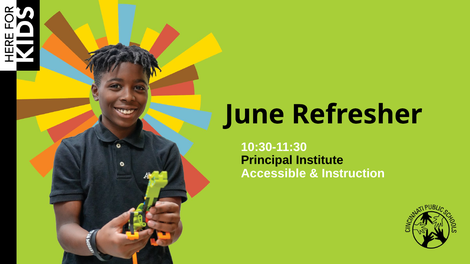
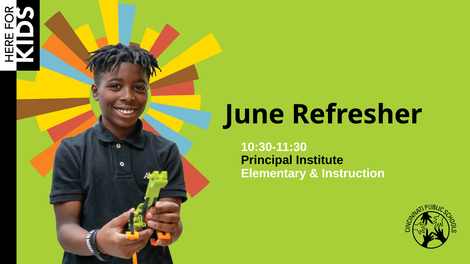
Accessible: Accessible -> Elementary (274, 174)
